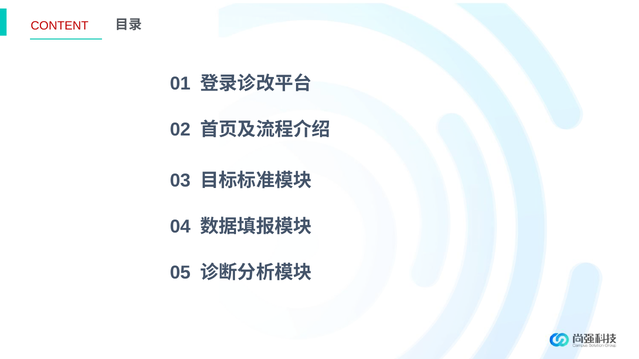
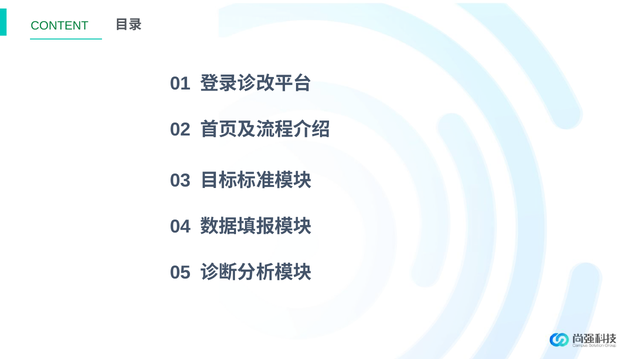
CONTENT colour: red -> green (60, 26)
